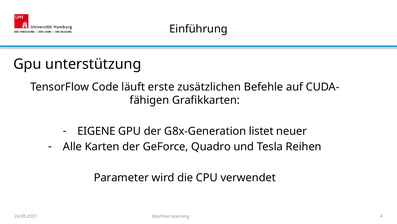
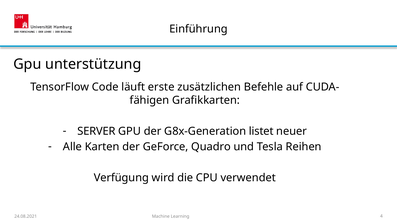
EIGENE: EIGENE -> SERVER (96, 131)
Parameter: Parameter -> Verfügung (121, 177)
